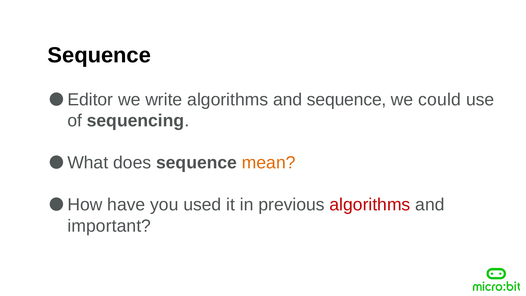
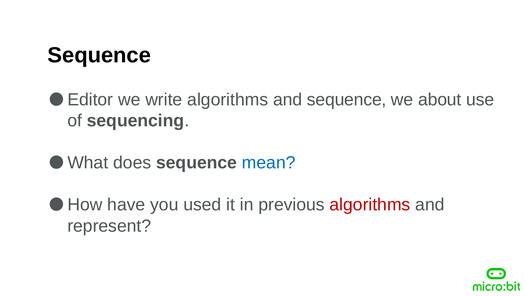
could: could -> about (440, 100)
mean colour: orange -> blue (269, 163)
important: important -> represent (109, 226)
